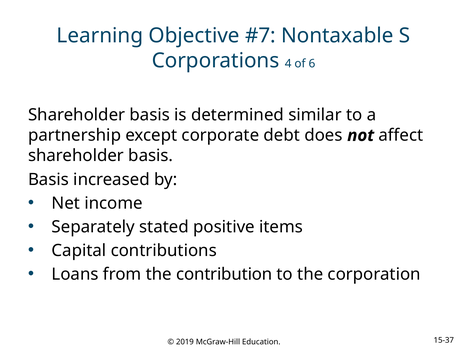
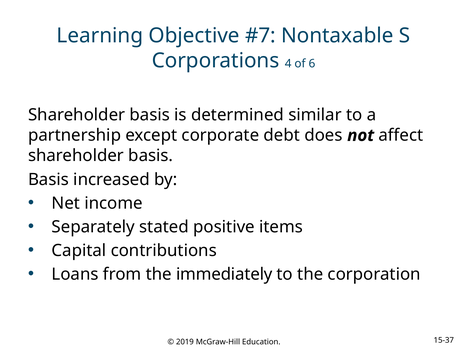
contribution: contribution -> immediately (224, 274)
